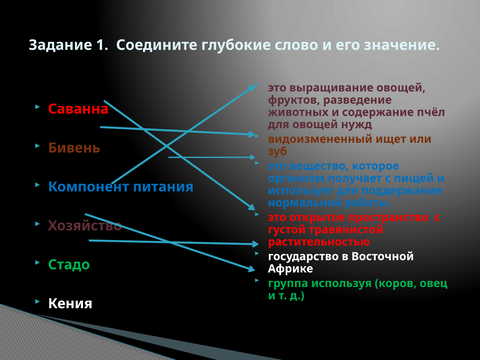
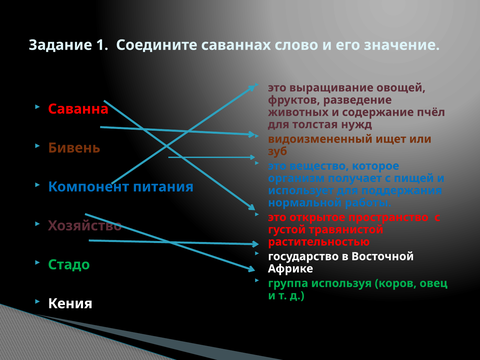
глубокие: глубокие -> саваннах (236, 45)
для овощей: овощей -> толстая (315, 124)
